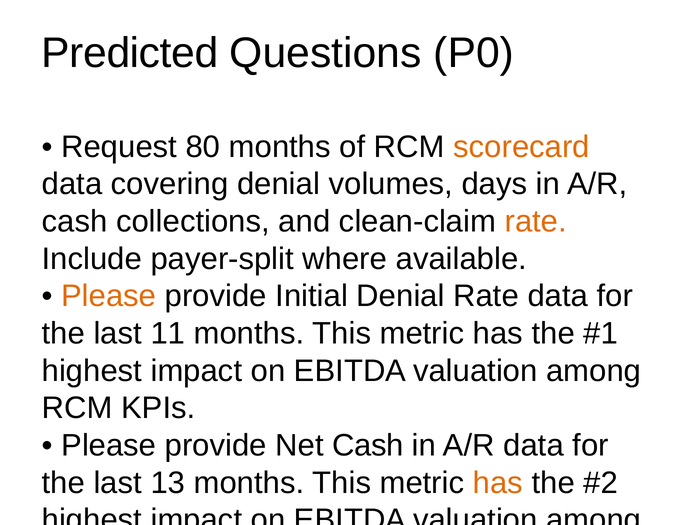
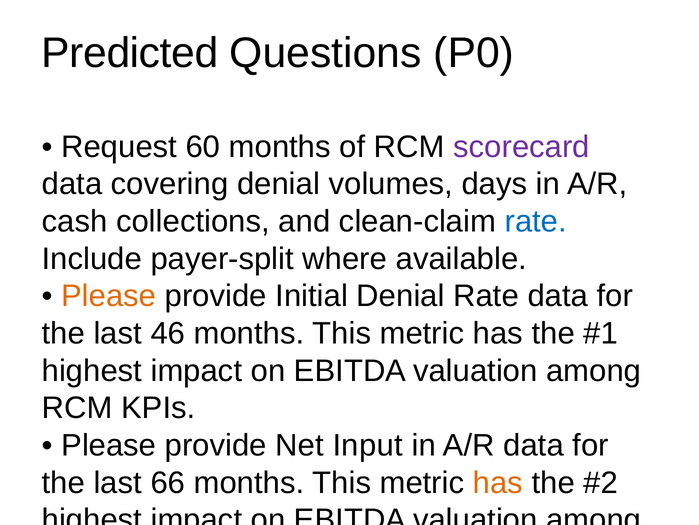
80: 80 -> 60 (203, 147)
scorecard colour: orange -> purple (522, 147)
rate colour: orange -> blue (536, 221)
11: 11 -> 46 (168, 333)
Net Cash: Cash -> Input (368, 445)
13: 13 -> 66 (168, 482)
